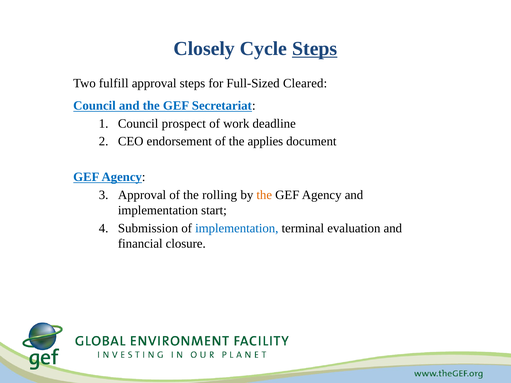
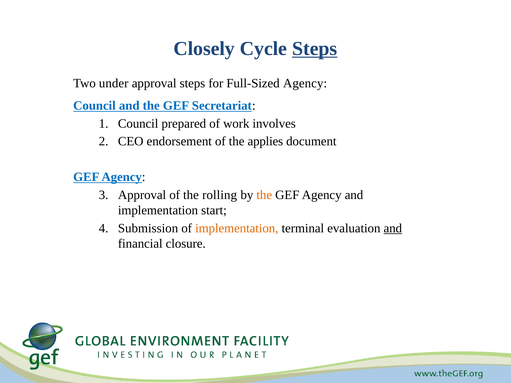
fulfill: fulfill -> under (114, 83)
Full-Sized Cleared: Cleared -> Agency (305, 83)
prospect: prospect -> prepared (184, 124)
deadline: deadline -> involves (274, 124)
implementation colour: blue -> orange (237, 228)
and underline: none -> present (393, 228)
